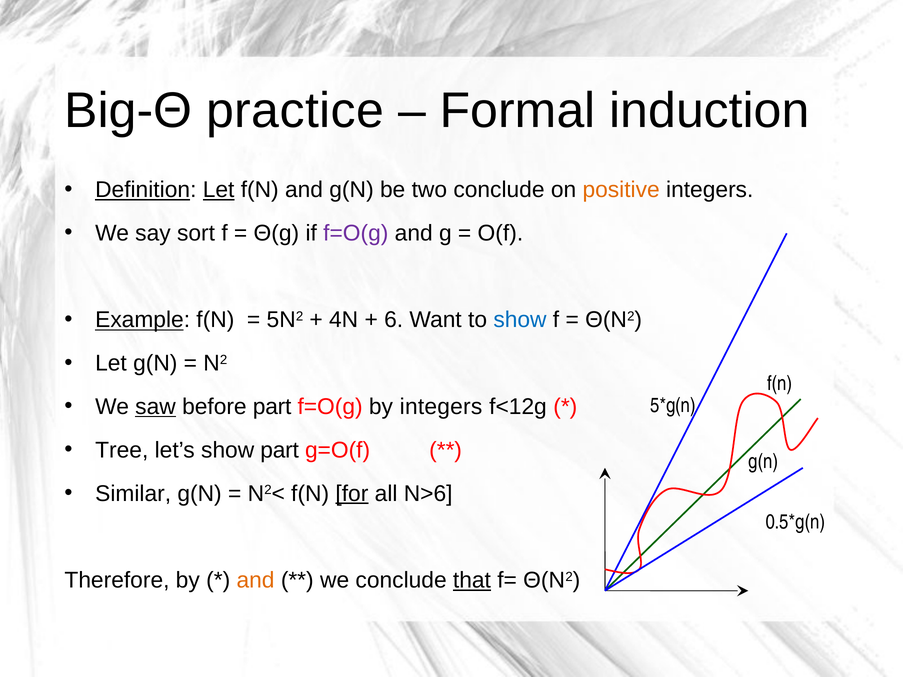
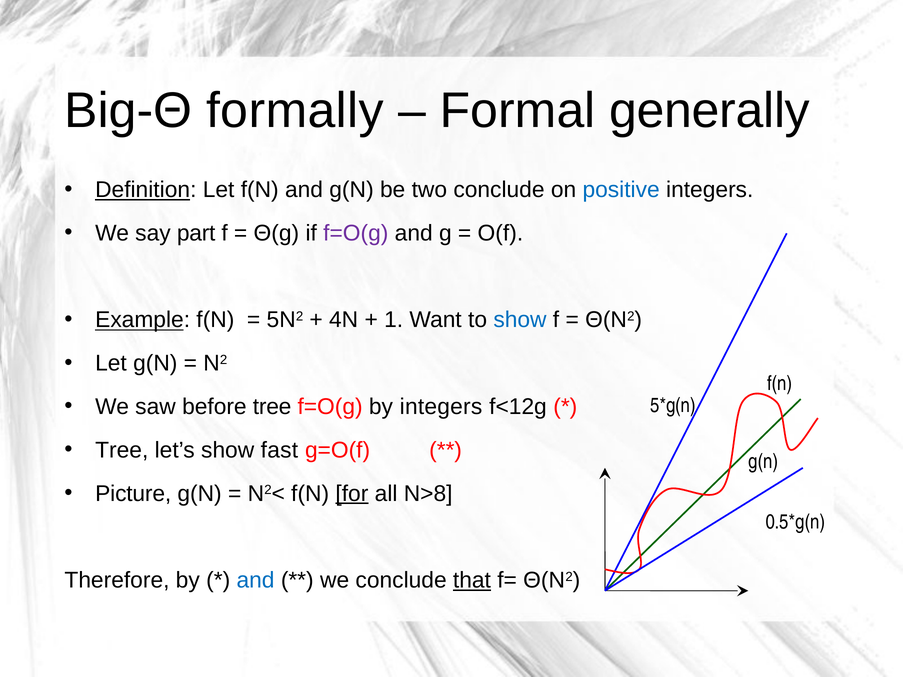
practice: practice -> formally (295, 111)
induction: induction -> generally (710, 111)
Let underline: present -> none (219, 190)
positive colour: orange -> blue (621, 190)
sort: sort -> part (196, 233)
6: 6 -> 1 (394, 320)
saw underline: present -> none (155, 407)
before part: part -> tree (272, 407)
show part: part -> fast (279, 450)
Similar: Similar -> Picture (133, 494)
N>6: N>6 -> N>8 (428, 494)
and colour: orange -> blue (256, 580)
